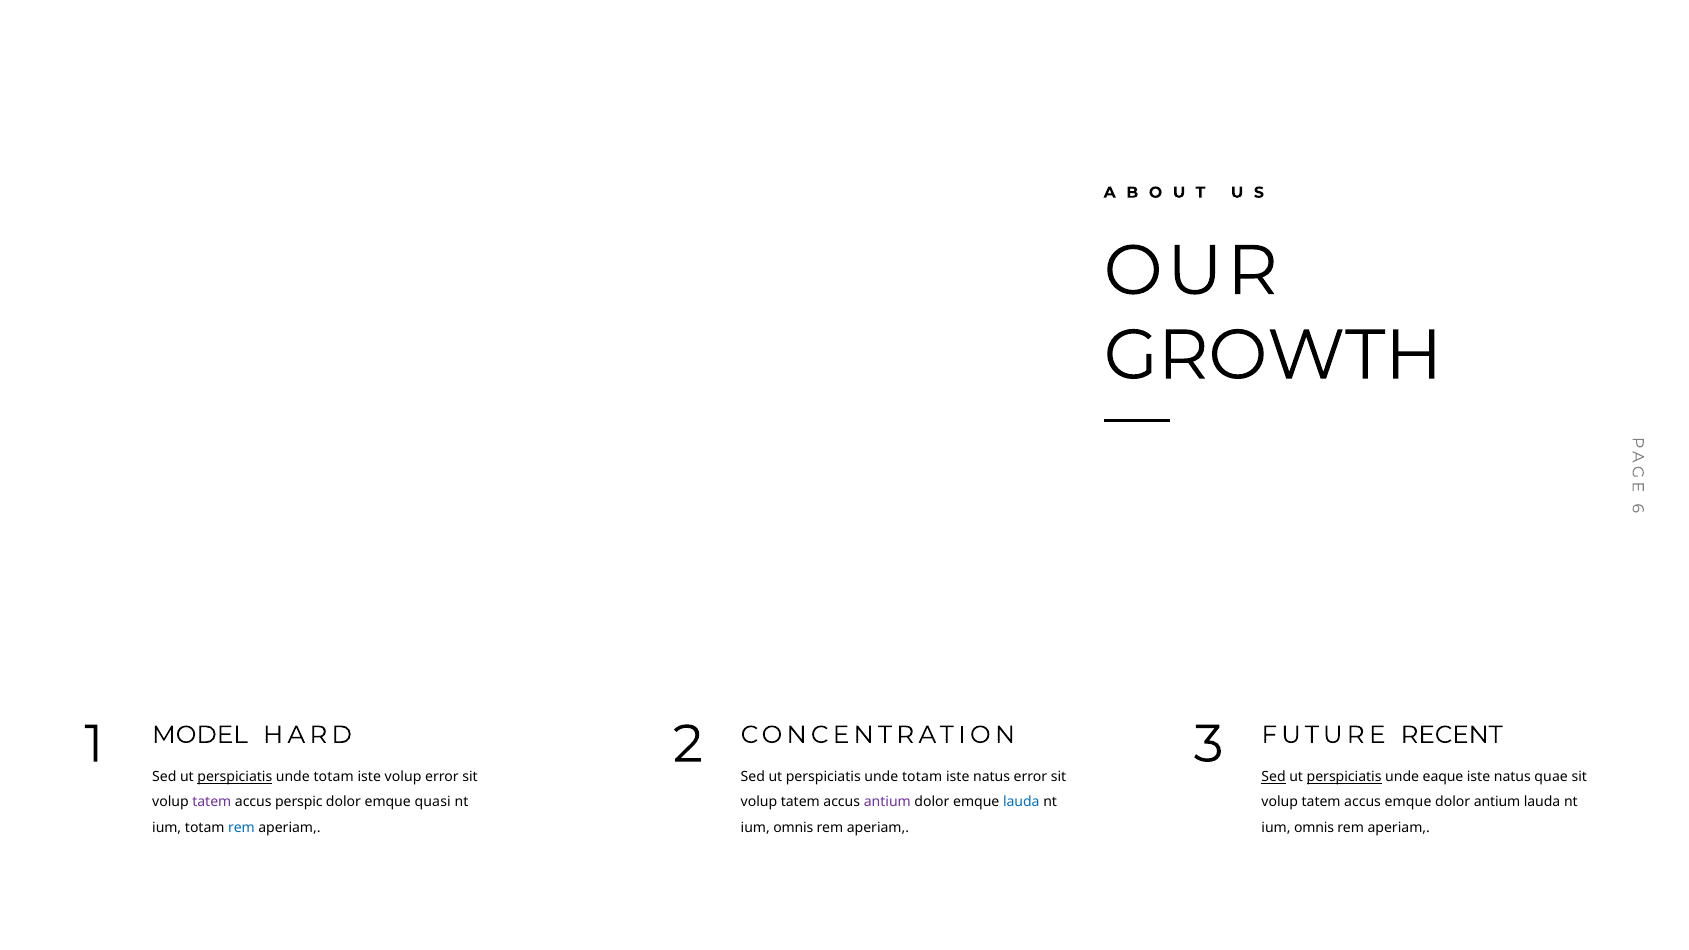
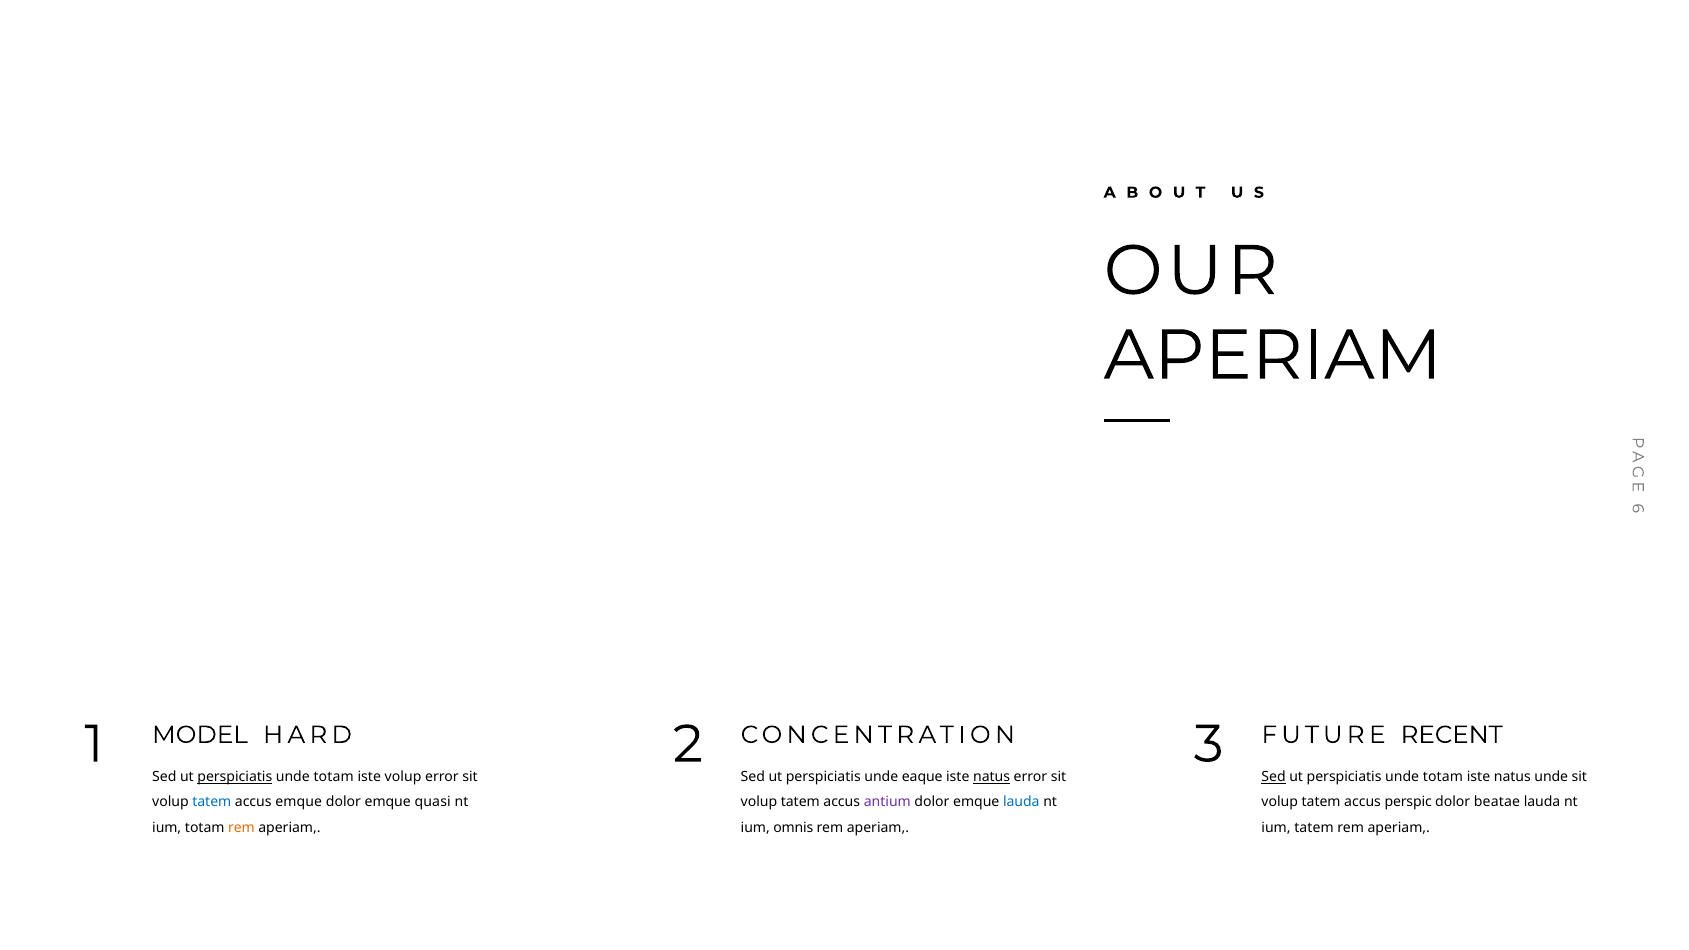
GROWTH: GROWTH -> APERIAM (1273, 355)
totam: totam -> eaque (922, 777)
natus underline: none -> present (992, 777)
perspiciatis underline: present -> none (1344, 777)
eaque: eaque -> totam (1443, 777)
natus quae: quae -> unde (1551, 777)
tatem colour: purple -> blue (212, 802)
accus perspic: perspic -> emque (299, 802)
accus emque: emque -> perspic (1408, 802)
dolor antium: antium -> beatae (1497, 802)
rem colour: blue -> orange (242, 828)
omnis: omnis -> tatem (1314, 828)
